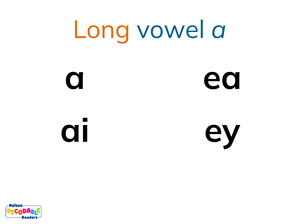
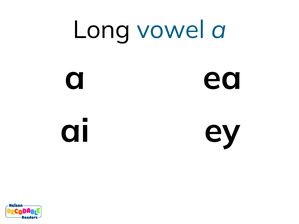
Long colour: orange -> black (101, 30)
